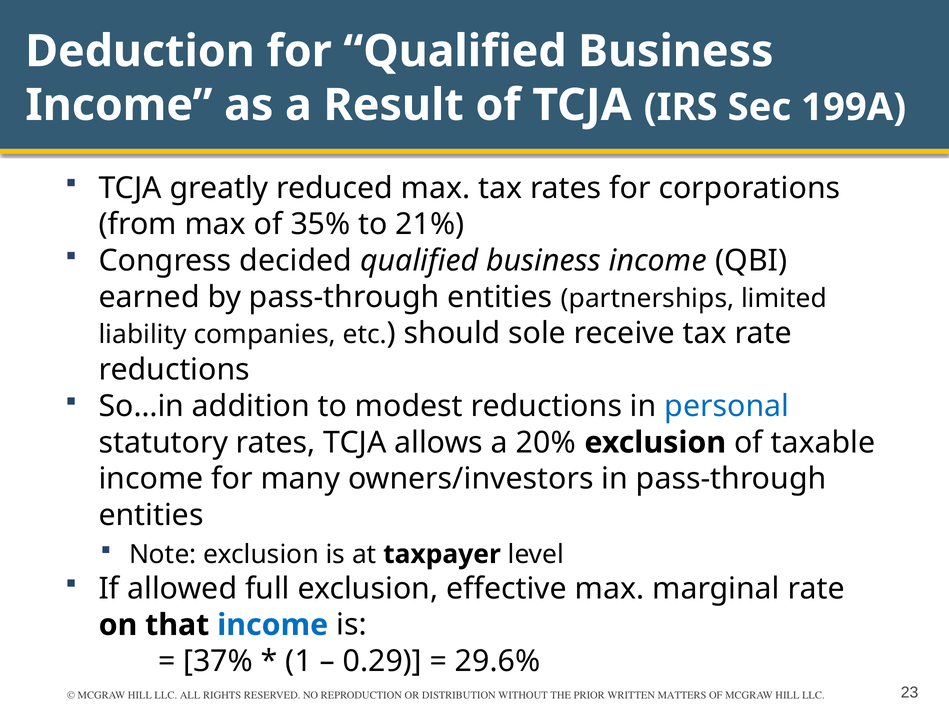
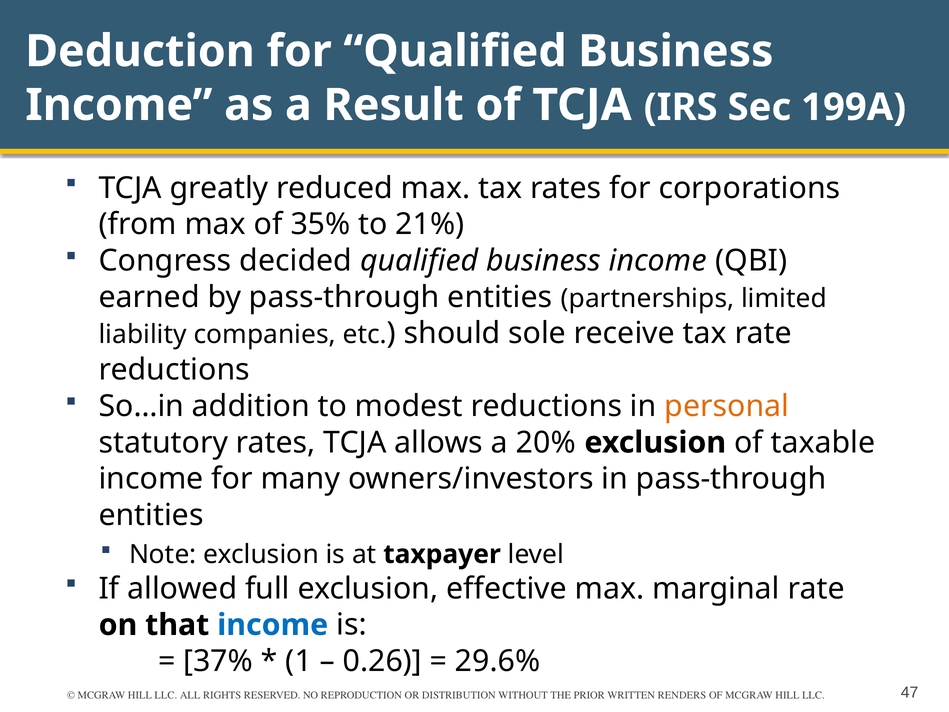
personal colour: blue -> orange (727, 406)
0.29: 0.29 -> 0.26 (382, 661)
MATTERS: MATTERS -> RENDERS (682, 695)
23: 23 -> 47 (910, 692)
